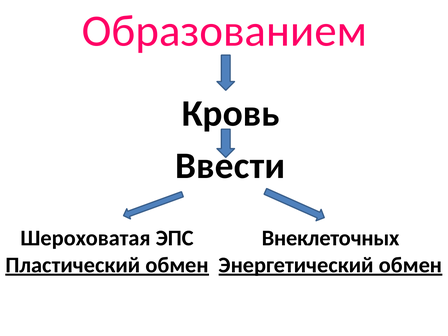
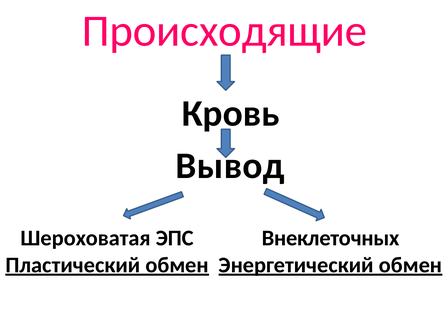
Образованием: Образованием -> Происходящие (225, 31)
Ввести: Ввести -> Вывод (230, 166)
